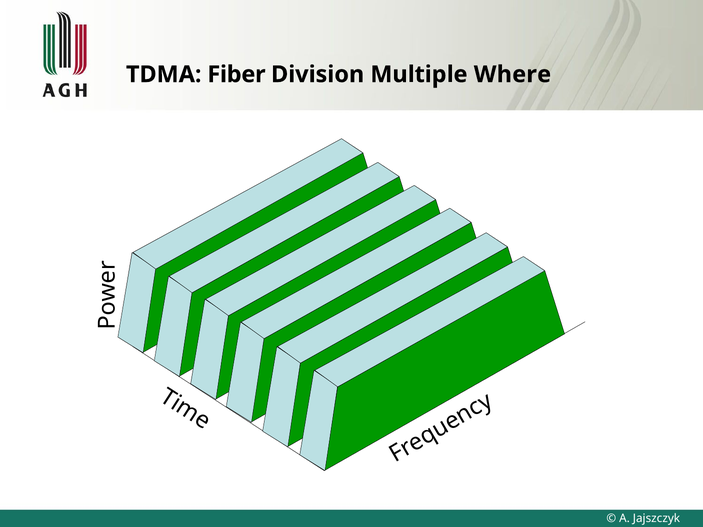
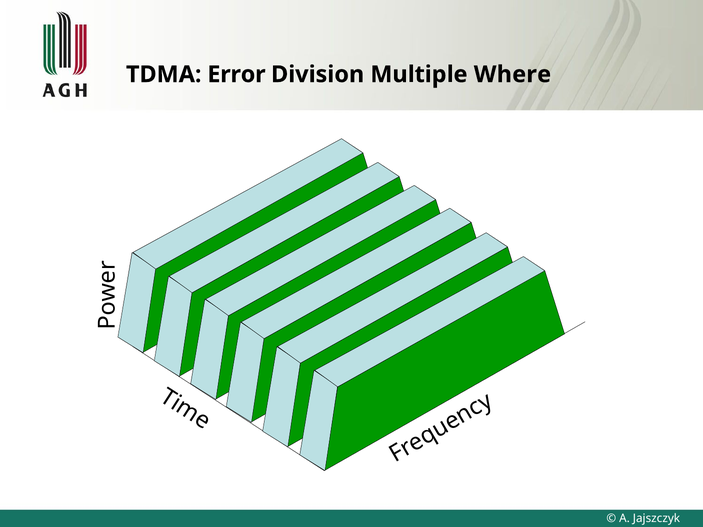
Fiber: Fiber -> Error (236, 74)
